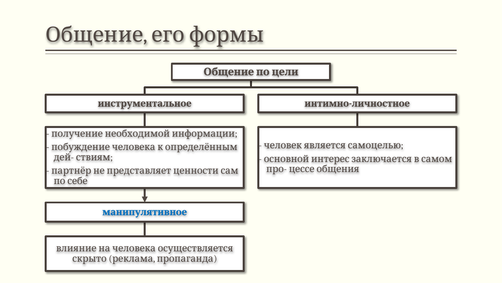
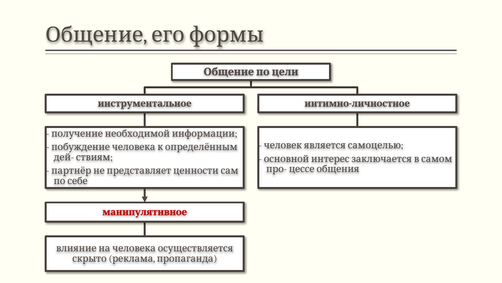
манипулятивное colour: blue -> red (145, 212)
